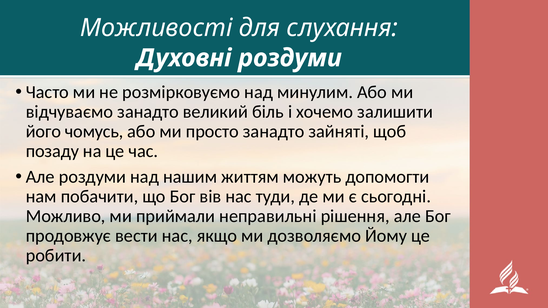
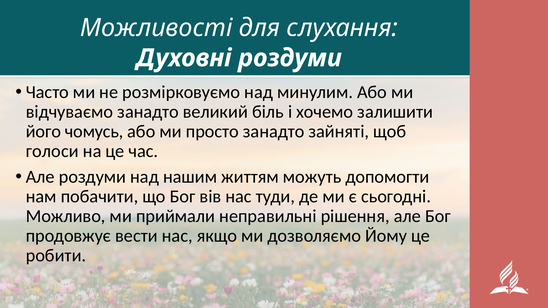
позаду: позаду -> голоси (52, 151)
